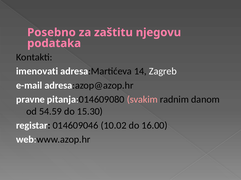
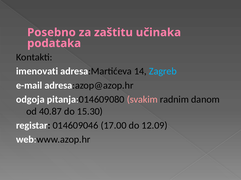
njegovu: njegovu -> učinaka (158, 33)
Zagreb colour: white -> light blue (163, 72)
pravne: pravne -> odgoja (30, 100)
54.59: 54.59 -> 40.87 (50, 112)
10.02: 10.02 -> 17.00 (114, 126)
16.00: 16.00 -> 12.09 (155, 126)
